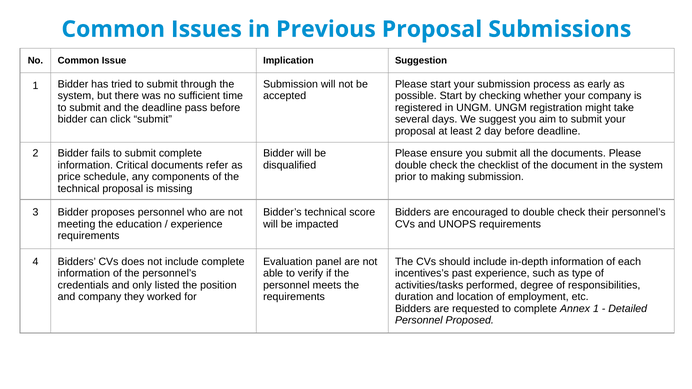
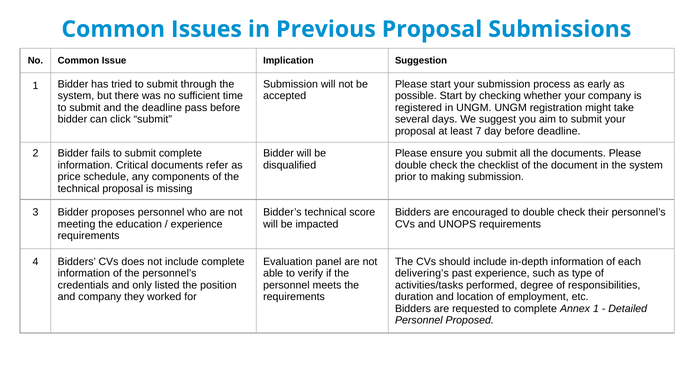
least 2: 2 -> 7 (479, 131)
incentives’s: incentives’s -> delivering’s (422, 274)
